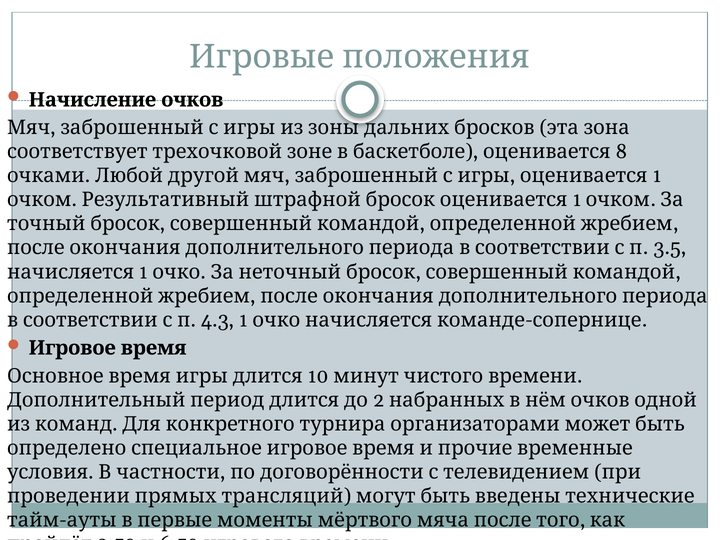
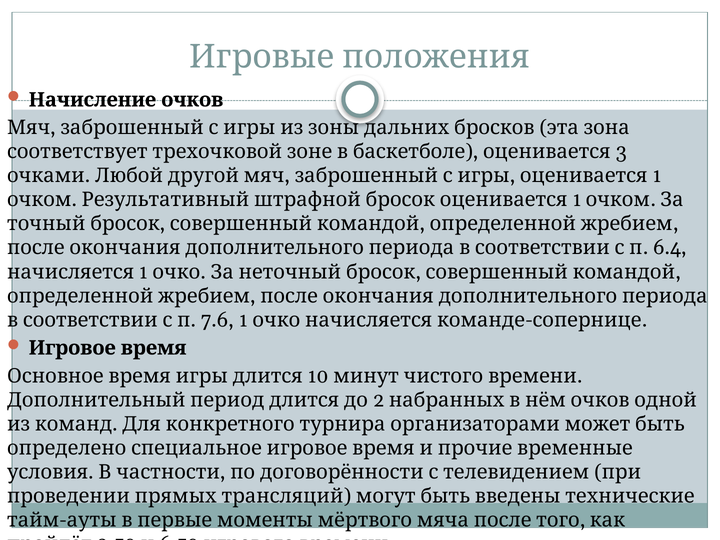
8: 8 -> 3 (621, 152)
3.5: 3.5 -> 6.4 (670, 248)
4.3: 4.3 -> 7.6 (217, 320)
